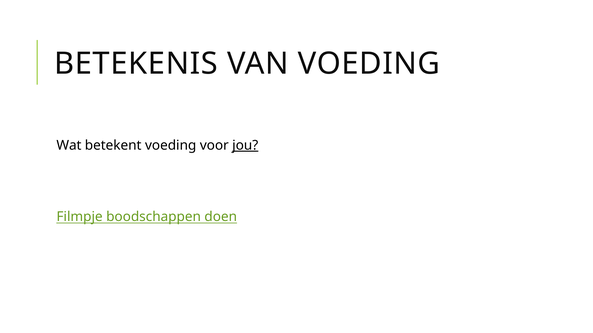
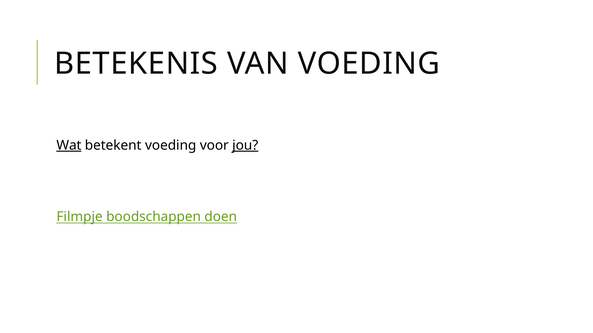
Wat underline: none -> present (69, 146)
